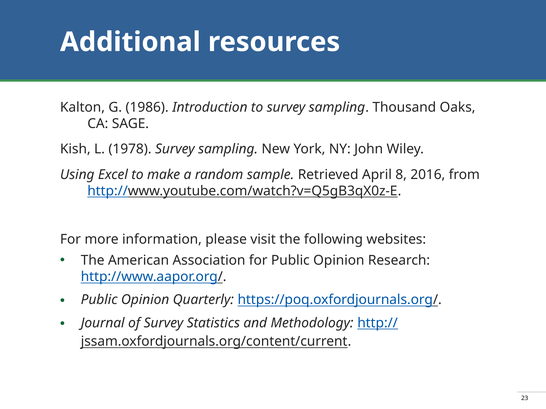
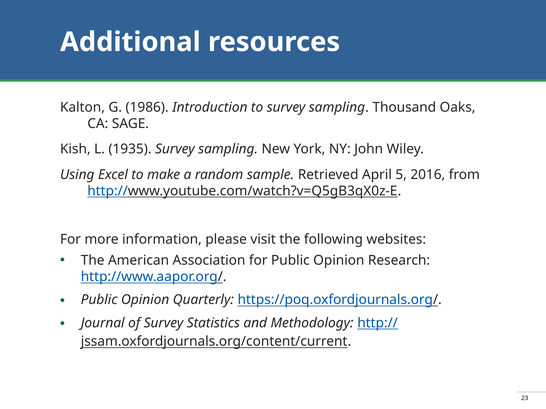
1978: 1978 -> 1935 (130, 149)
8: 8 -> 5 (401, 175)
